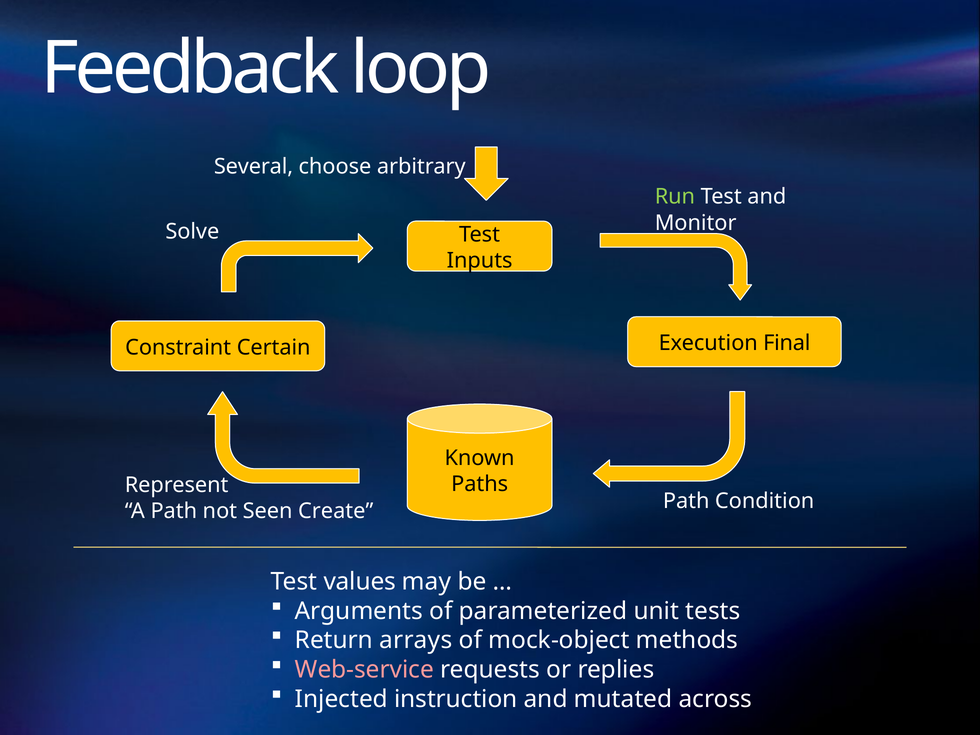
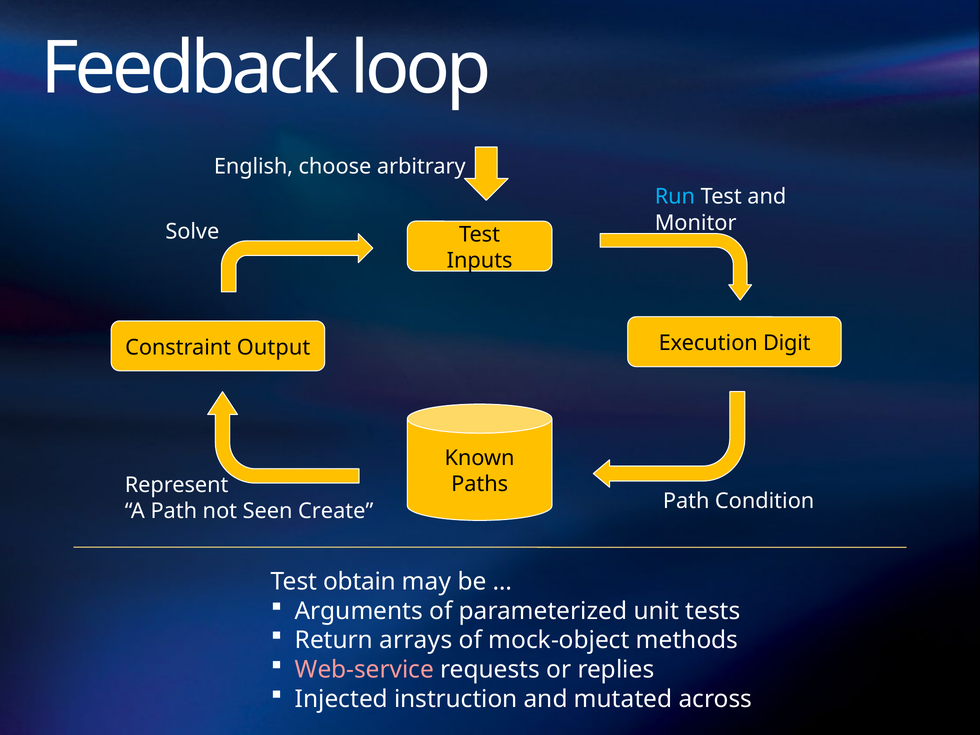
Several: Several -> English (253, 166)
Run colour: light green -> light blue (675, 197)
Certain: Certain -> Output (274, 347)
Final: Final -> Digit (787, 343)
values: values -> obtain (360, 582)
